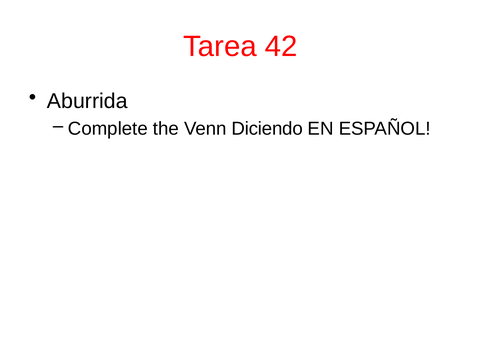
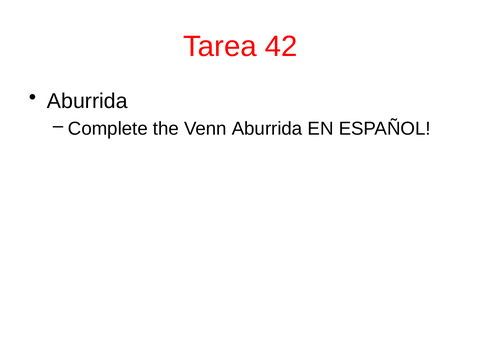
Venn Diciendo: Diciendo -> Aburrida (267, 129)
